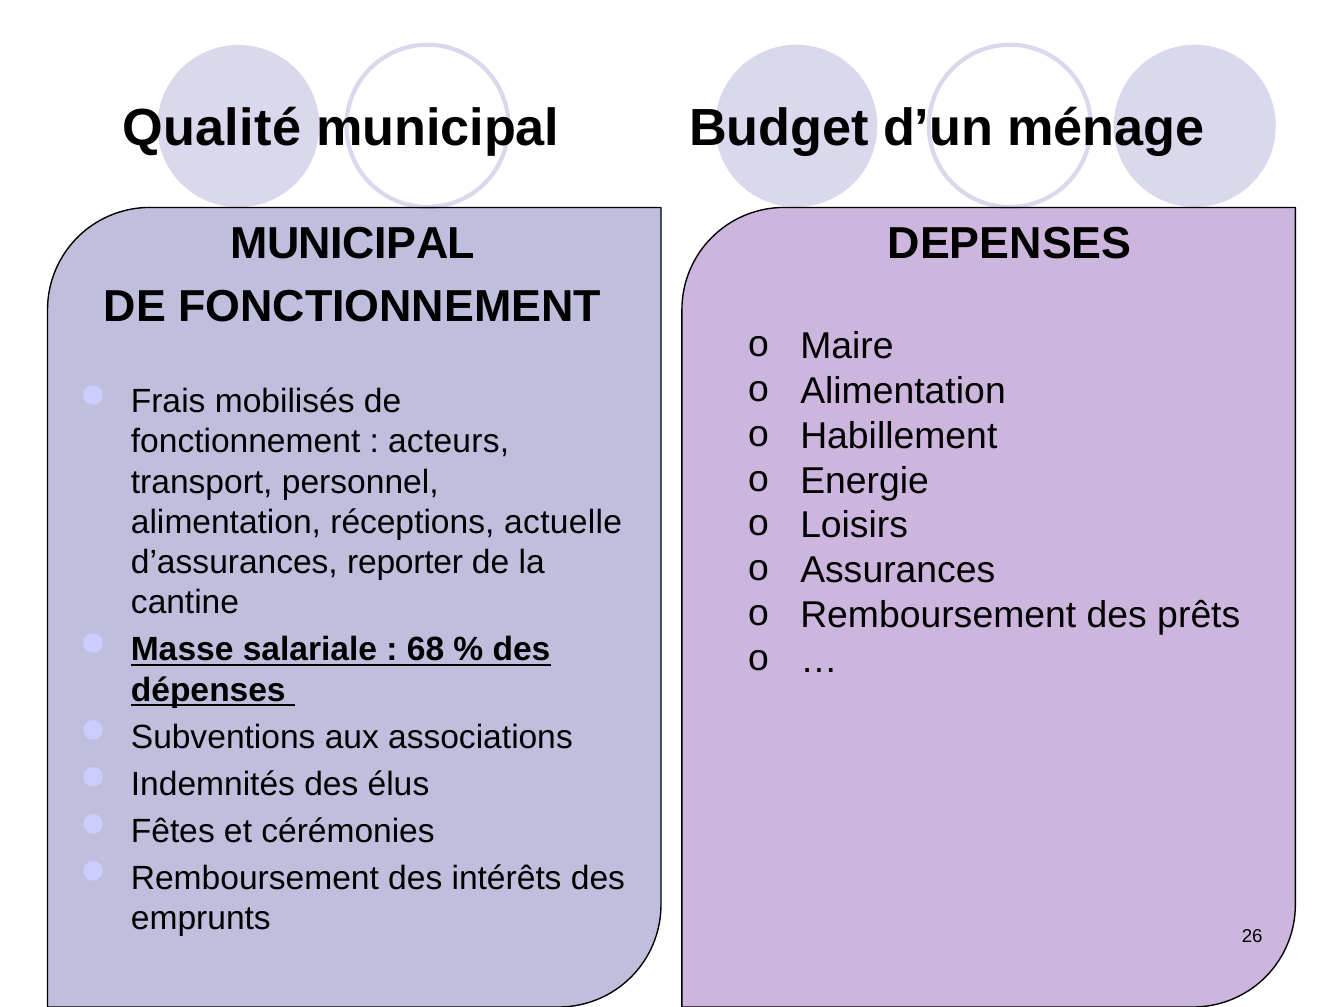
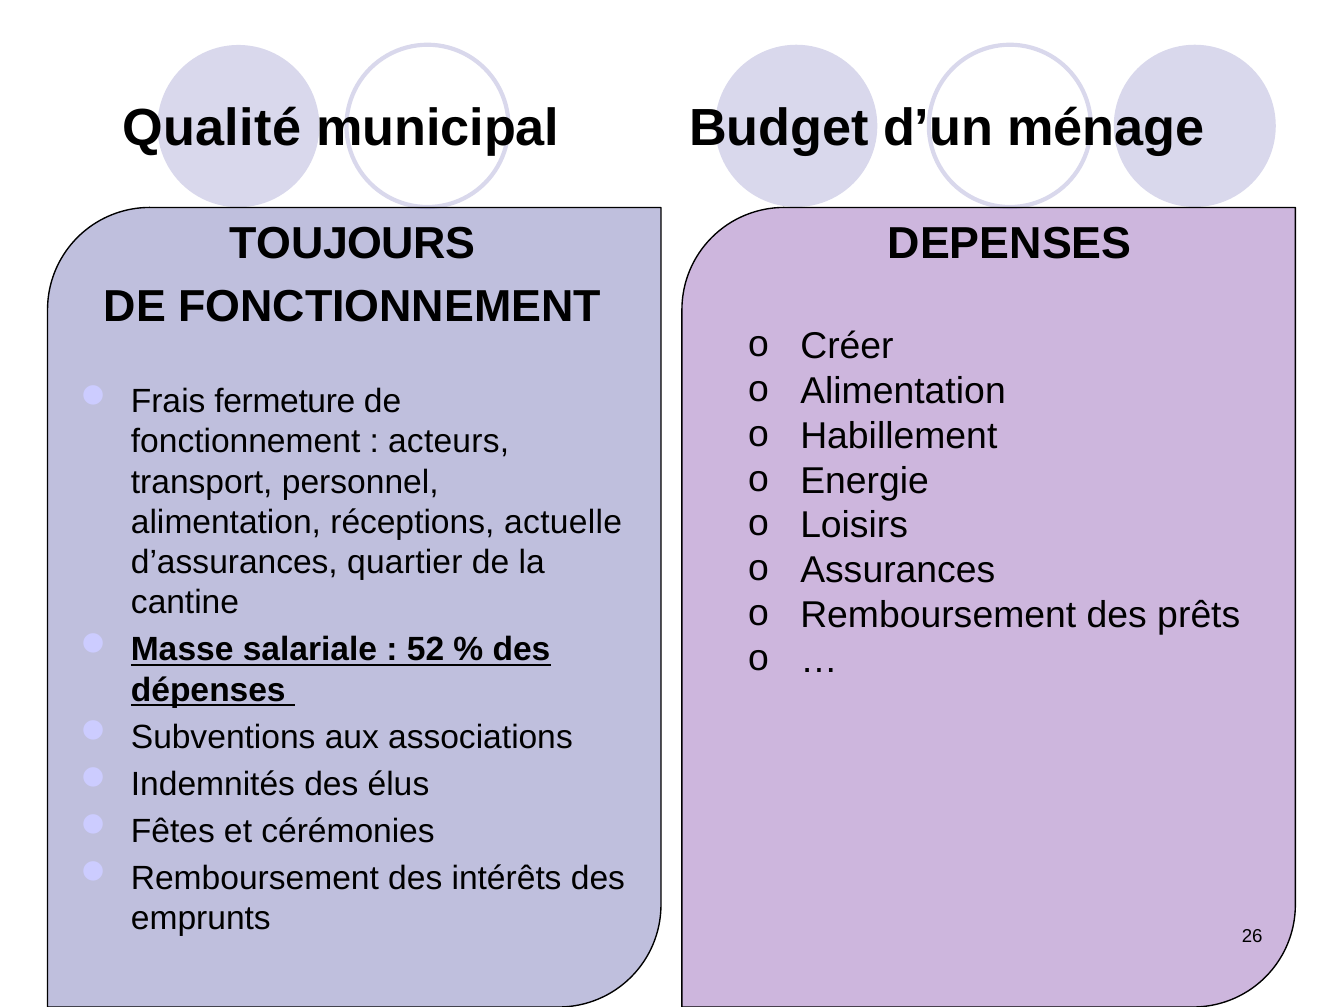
MUNICIPAL: MUNICIPAL -> TOUJOURS (353, 244)
Maire: Maire -> Créer (847, 347)
mobilisés: mobilisés -> fermeture (285, 402)
reporter: reporter -> quartier (405, 563)
68: 68 -> 52 (426, 650)
